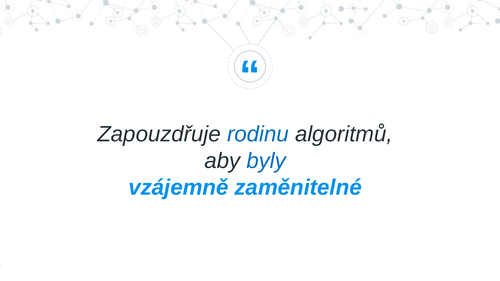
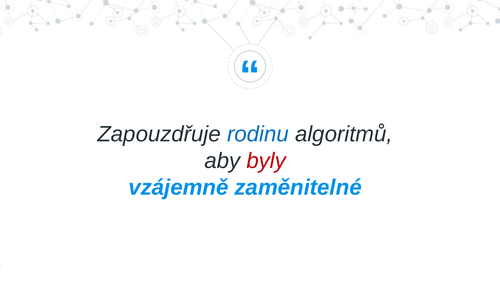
byly colour: blue -> red (266, 161)
